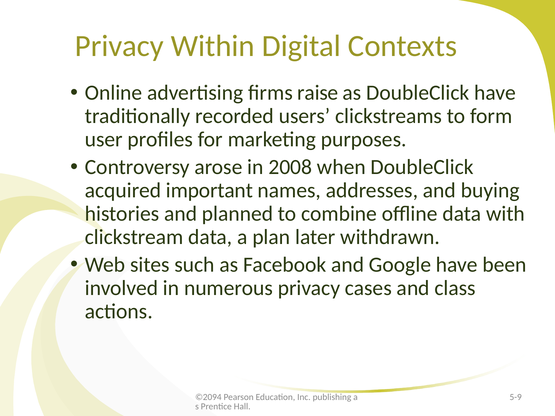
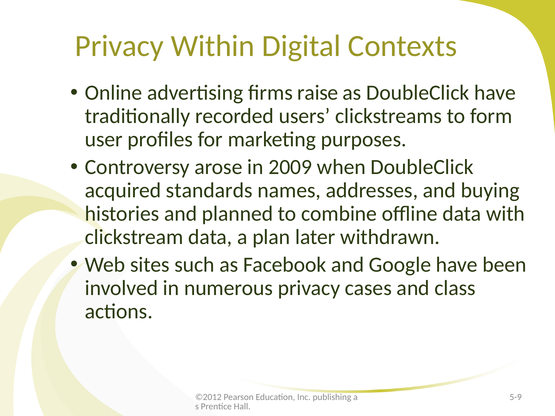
2008: 2008 -> 2009 (290, 167)
important: important -> standards (209, 191)
©2094: ©2094 -> ©2012 (208, 397)
